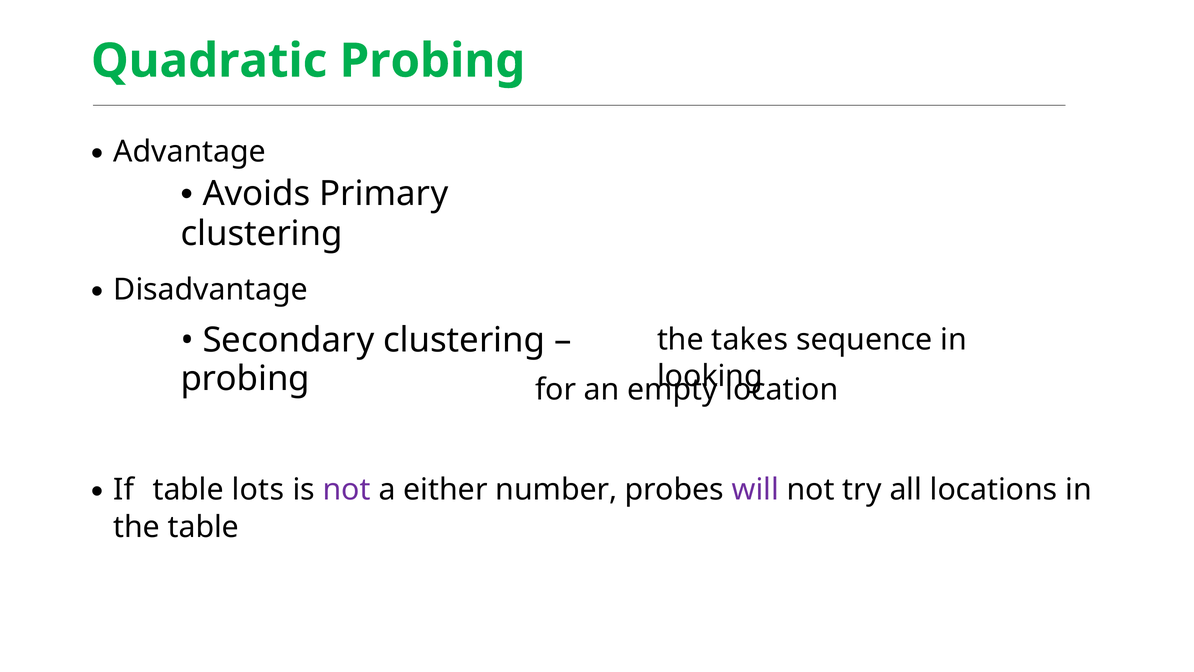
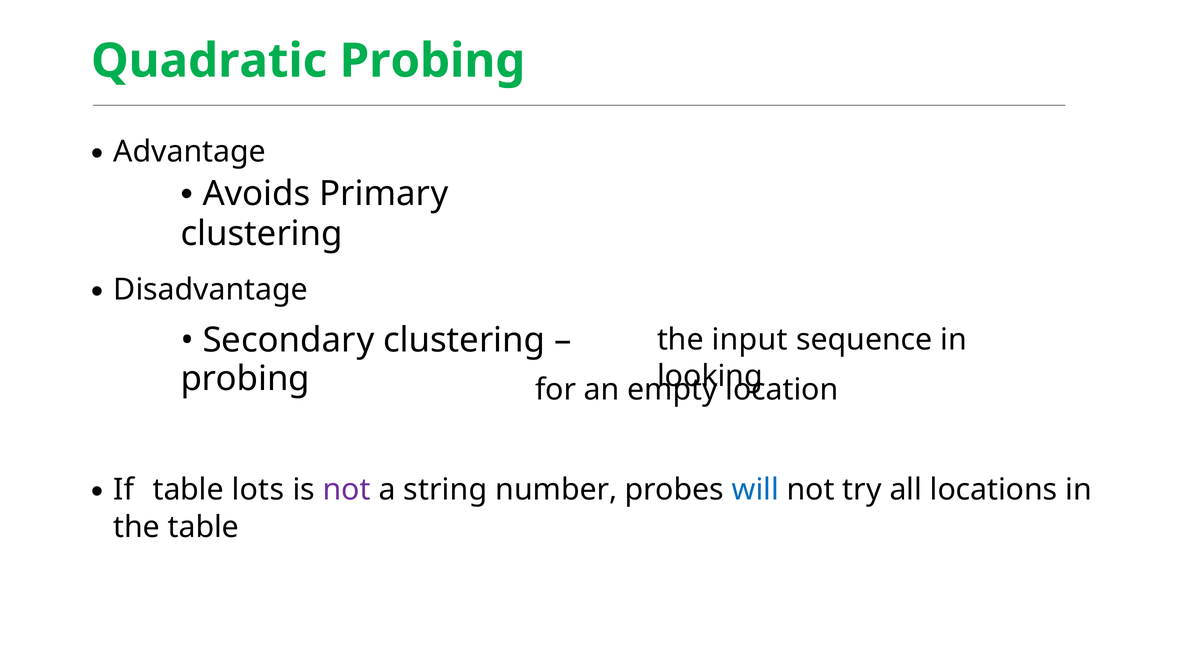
takes: takes -> input (750, 339)
either: either -> string (445, 490)
will colour: purple -> blue (755, 490)
